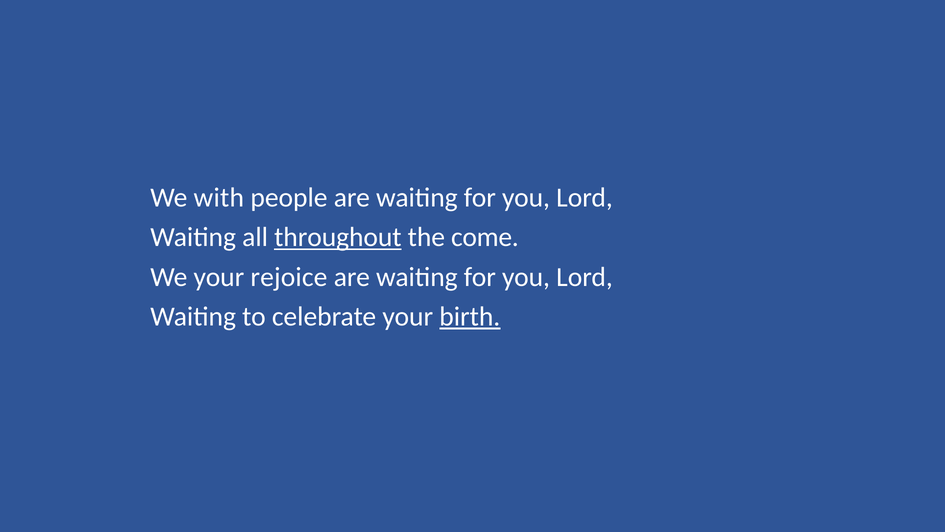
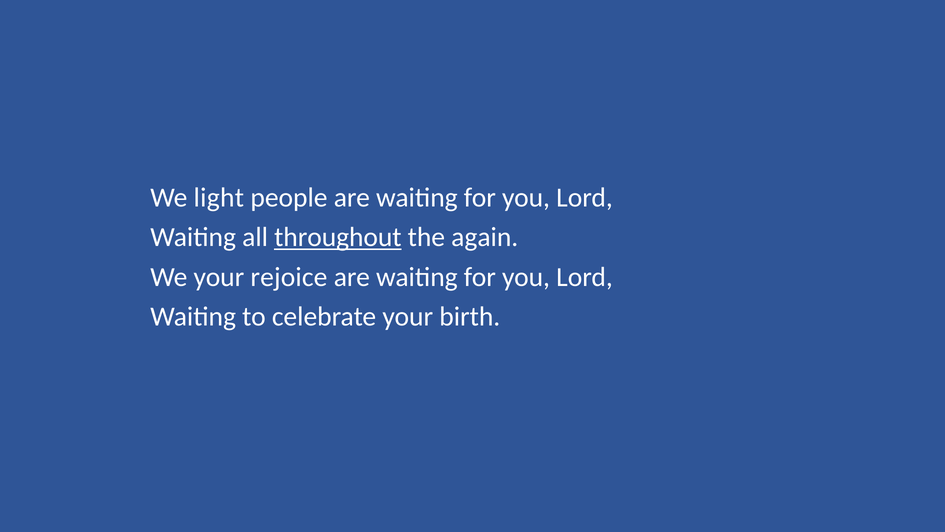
with: with -> light (219, 198)
come: come -> again (485, 237)
birth underline: present -> none (470, 316)
